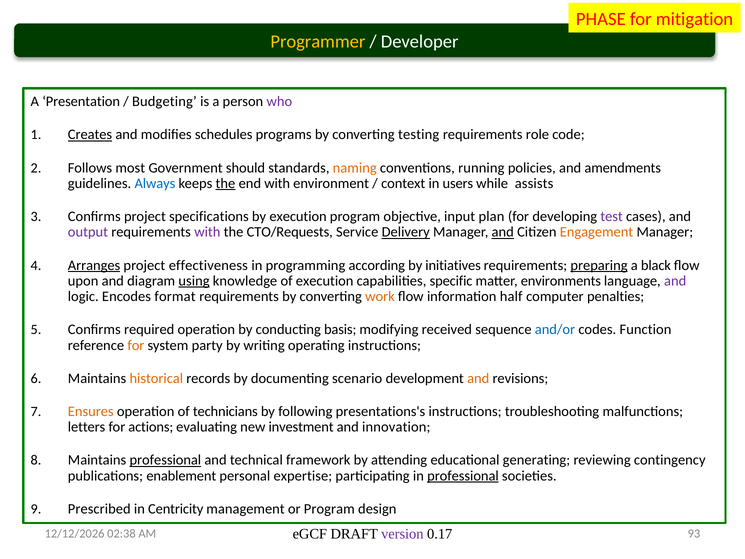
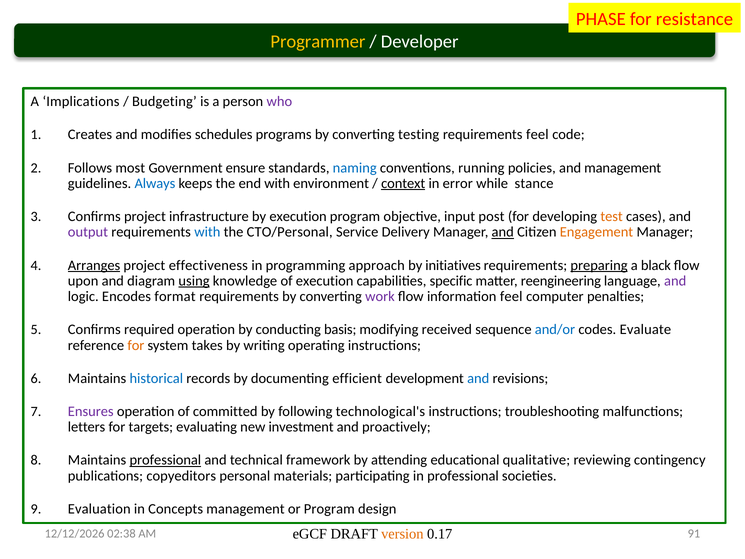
mitigation: mitigation -> resistance (694, 19)
Presentation: Presentation -> Implications (81, 102)
Creates underline: present -> none (90, 135)
requirements role: role -> feel (537, 135)
should: should -> ensure (246, 168)
naming colour: orange -> blue (355, 168)
and amendments: amendments -> management (623, 168)
the underline: present -> none (225, 183)
context underline: none -> present (403, 183)
users: users -> error (458, 183)
assists: assists -> stance (534, 183)
specifications: specifications -> infrastructure (209, 216)
plan: plan -> post (491, 216)
test colour: purple -> orange (612, 216)
with colour: purple -> blue (207, 232)
CTO/Requests: CTO/Requests -> CTO/Personal (290, 232)
Delivery underline: present -> none (406, 232)
according: according -> approach (377, 265)
environments: environments -> reengineering (561, 281)
work colour: orange -> purple (380, 296)
information half: half -> feel (511, 296)
Function: Function -> Evaluate (645, 330)
party: party -> takes (207, 345)
historical colour: orange -> blue (156, 378)
scenario: scenario -> efficient (357, 378)
and colour: orange -> blue (478, 378)
Ensures colour: orange -> purple (91, 411)
technicians: technicians -> committed (225, 411)
presentations's: presentations's -> technological's (380, 411)
actions: actions -> targets (151, 427)
innovation: innovation -> proactively (396, 427)
generating: generating -> qualitative (536, 460)
enablement: enablement -> copyeditors (181, 476)
expertise: expertise -> materials (303, 476)
professional underline: present -> none (463, 476)
Prescribed: Prescribed -> Evaluation (99, 509)
Centricity: Centricity -> Concepts (176, 509)
version colour: purple -> orange (402, 534)
93: 93 -> 91 (694, 533)
